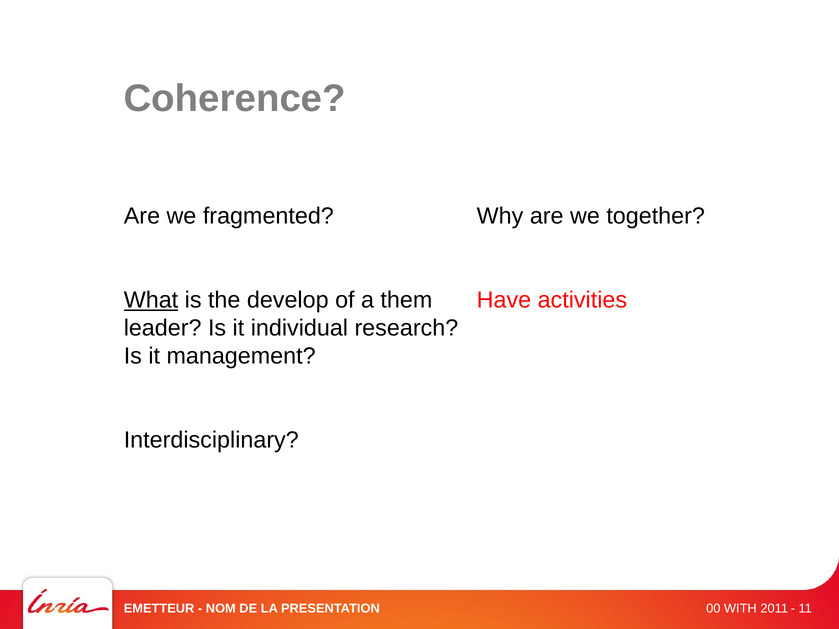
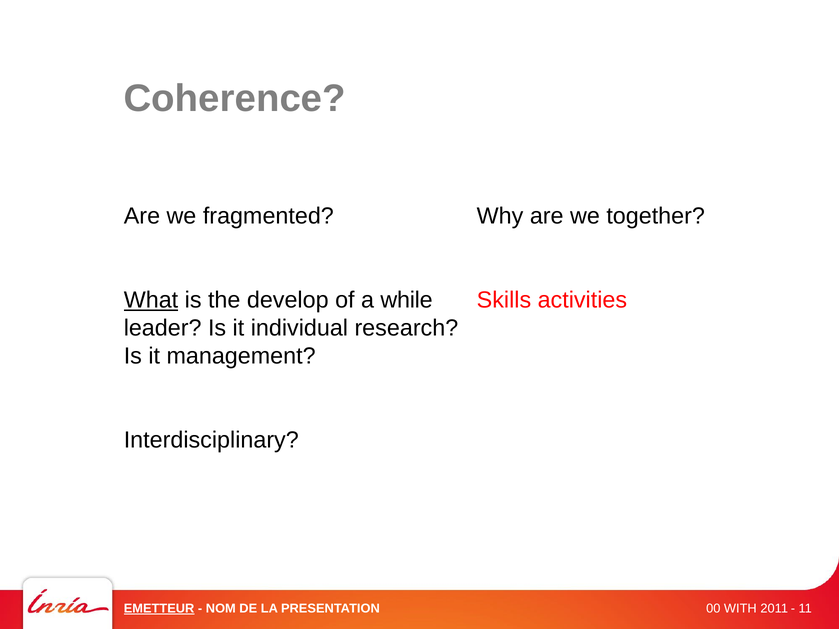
them: them -> while (407, 300)
Have: Have -> Skills (504, 300)
EMETTEUR underline: none -> present (159, 609)
